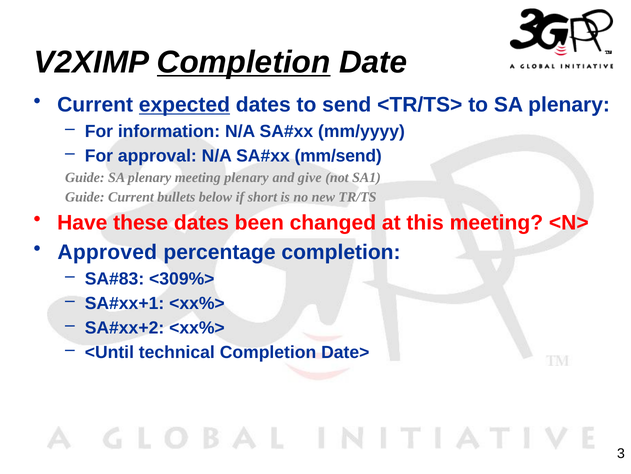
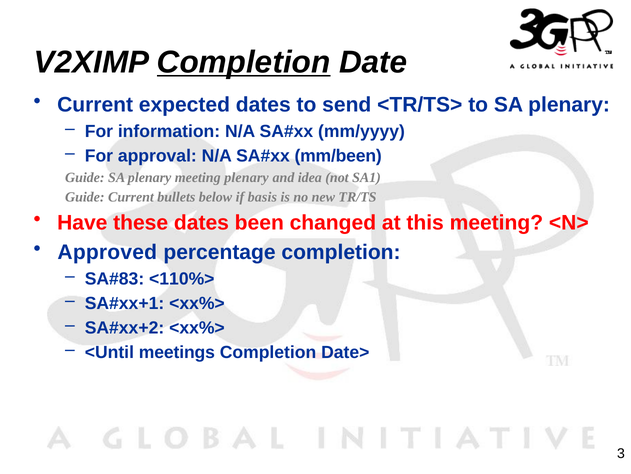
expected underline: present -> none (184, 105)
mm/send: mm/send -> mm/been (338, 156)
give: give -> idea (310, 177)
short: short -> basis (262, 197)
<309%>: <309%> -> <110%> (182, 278)
technical: technical -> meetings (177, 352)
